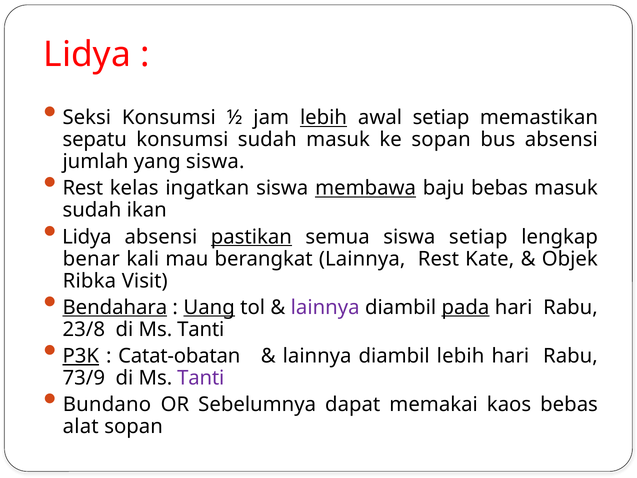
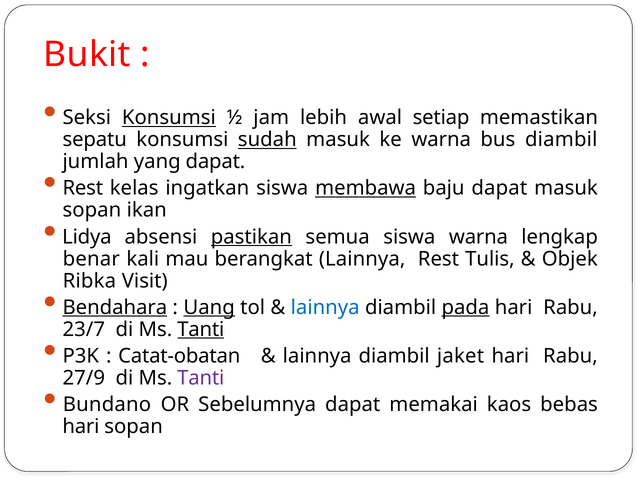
Lidya: Lidya -> Bukit (87, 54)
Konsumsi underline: none -> present (169, 118)
lebih underline: present -> none (324, 118)
sudah underline: none -> present (267, 140)
ke sopan: sopan -> warna (441, 140)
bus absensi: absensi -> diambil (561, 140)
yang siswa: siswa -> dapat (215, 162)
baju bebas: bebas -> dapat (499, 188)
sudah: sudah -> sopan (92, 210)
siswa setiap: setiap -> warna (478, 237)
Kate: Kate -> Tulis (490, 259)
lainnya colour: purple -> blue (325, 307)
23/8: 23/8 -> 23/7 (84, 329)
Tanti underline: none -> present (201, 329)
P3K underline: present -> none (81, 356)
diambil lebih: lebih -> jaket (461, 356)
73/9: 73/9 -> 27/9 (84, 378)
alat: alat -> hari (81, 426)
